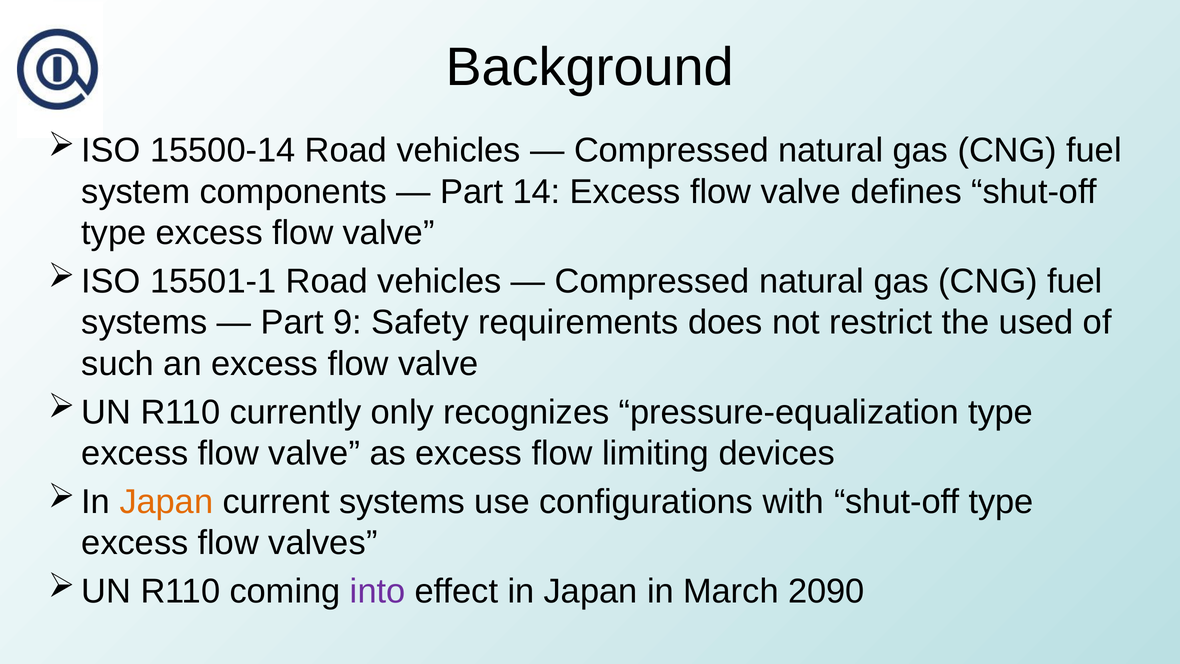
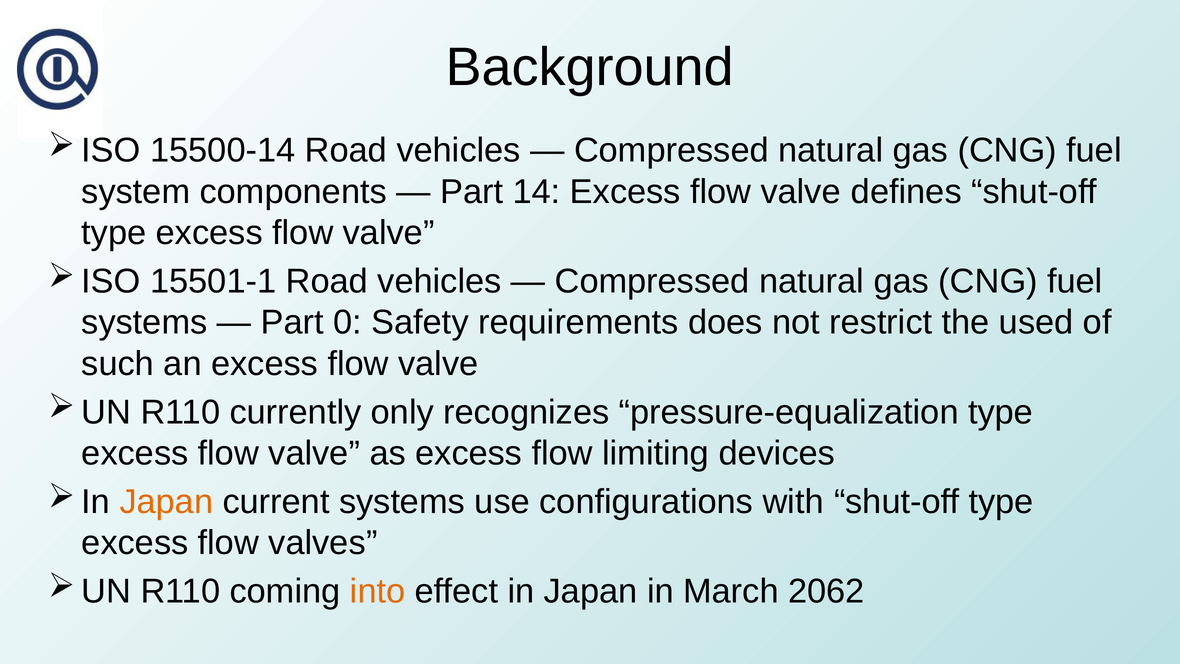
9: 9 -> 0 (348, 322)
into colour: purple -> orange (378, 591)
2090: 2090 -> 2062 (826, 591)
